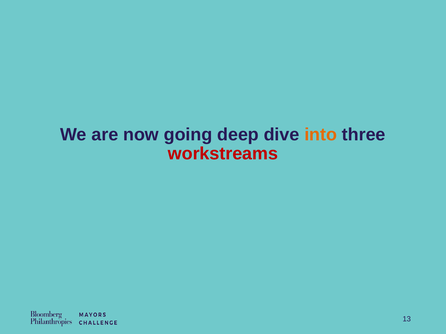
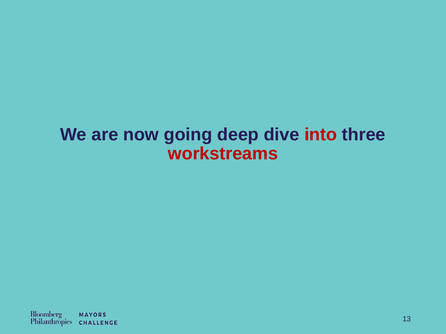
into colour: orange -> red (321, 135)
